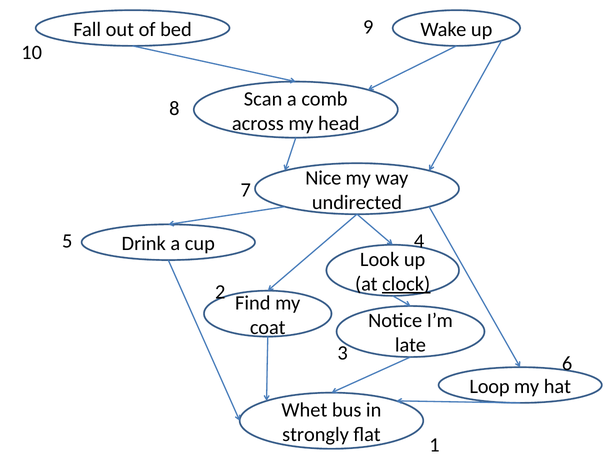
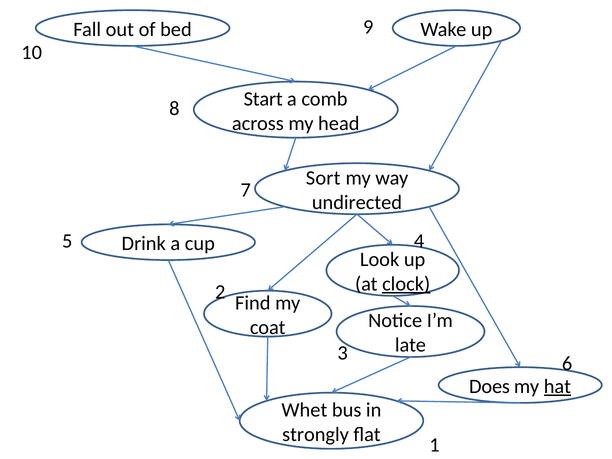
Scan: Scan -> Start (263, 99)
Nice: Nice -> Sort (323, 178)
Loop: Loop -> Does (490, 386)
hat underline: none -> present (557, 386)
